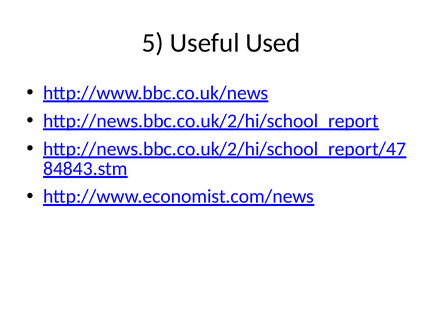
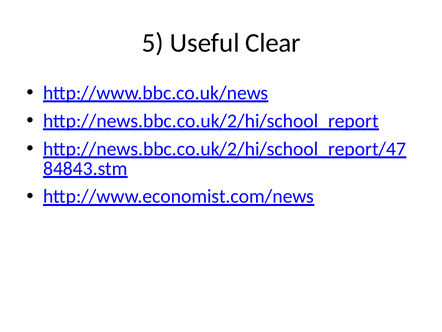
Used: Used -> Clear (273, 43)
